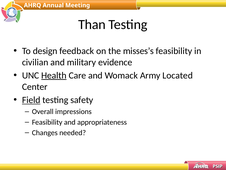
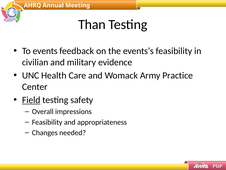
design: design -> events (45, 51)
misses’s: misses’s -> events’s (138, 51)
Health underline: present -> none (54, 75)
Located: Located -> Practice (178, 75)
